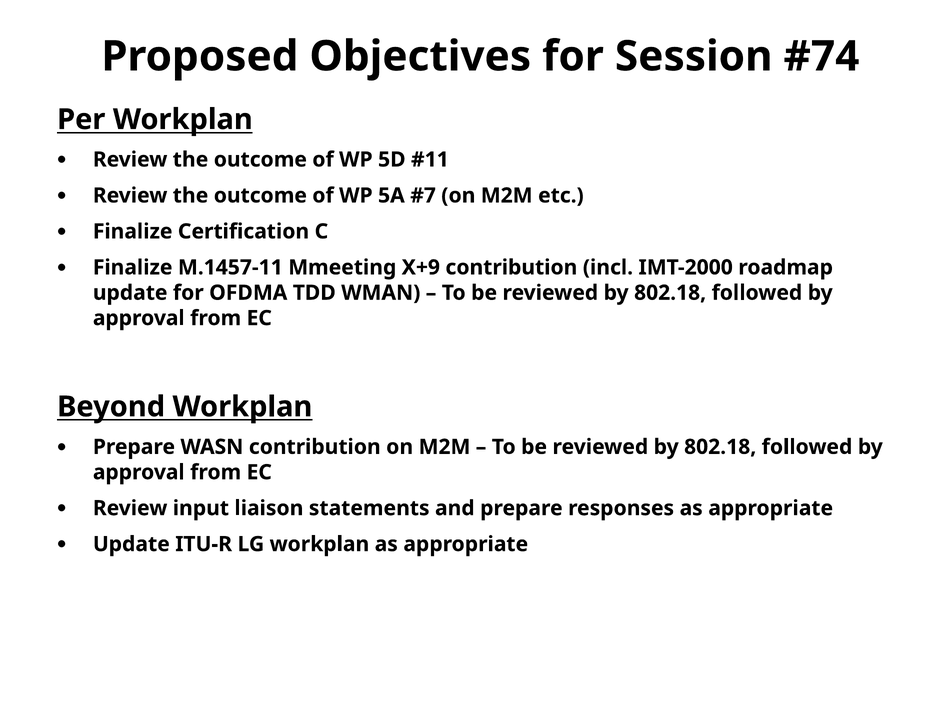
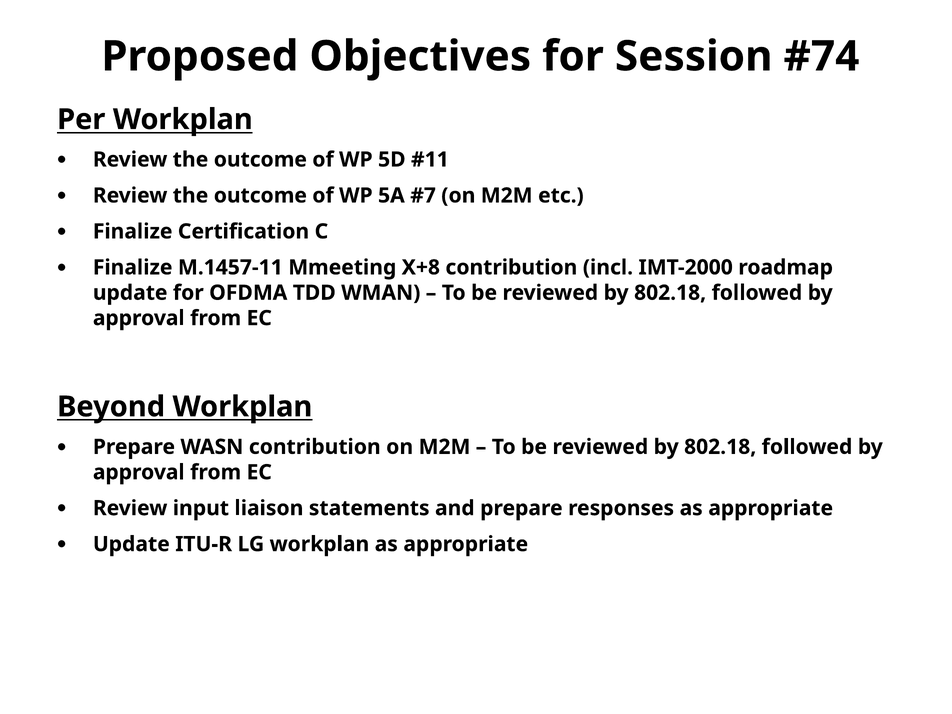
X+9: X+9 -> X+8 (421, 267)
